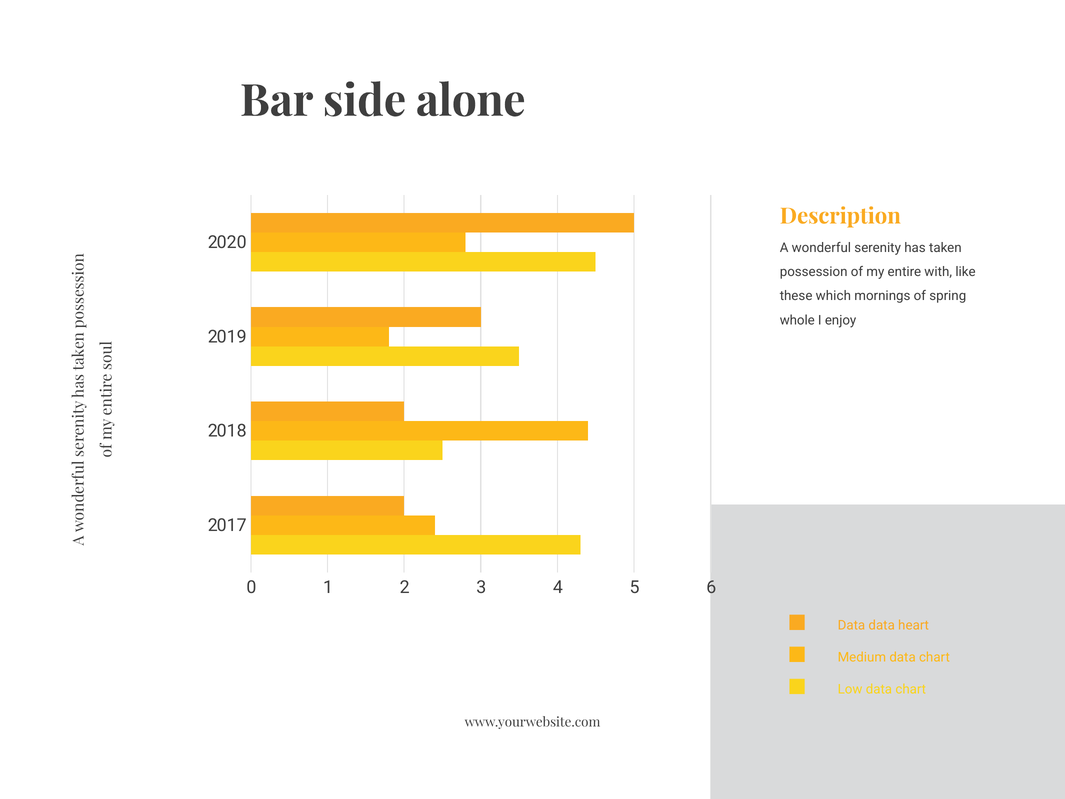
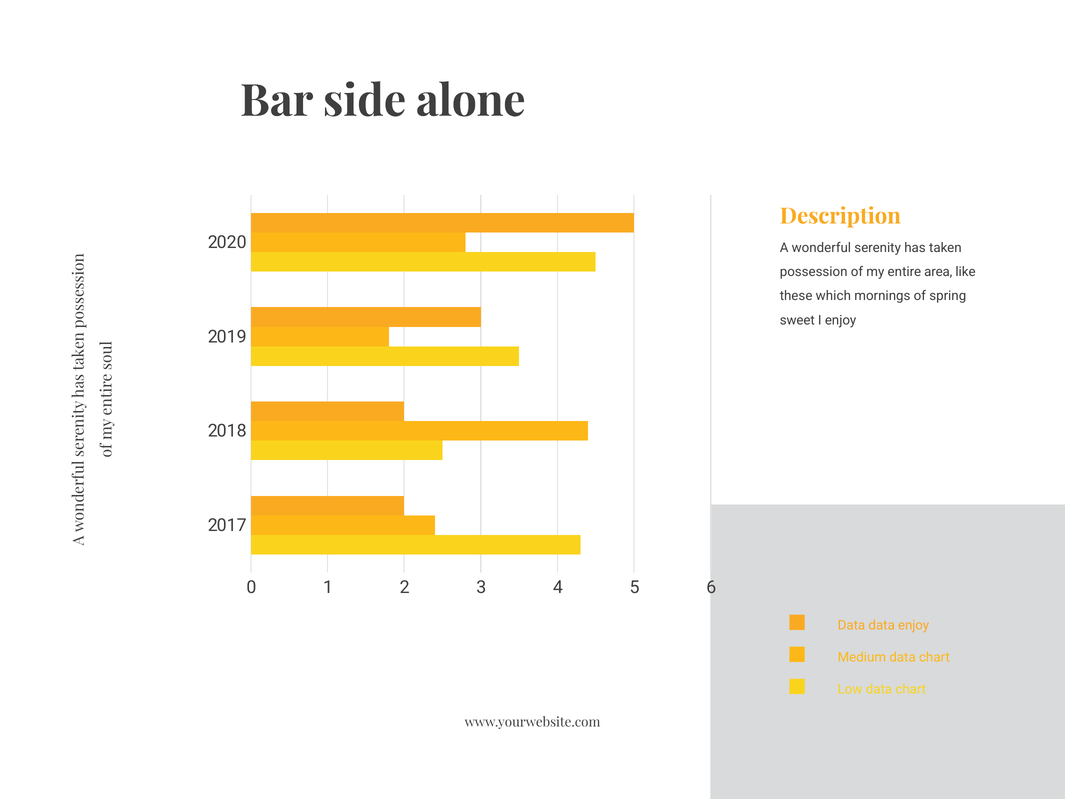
with: with -> area (938, 272)
whole: whole -> sweet (797, 320)
data heart: heart -> enjoy (914, 625)
